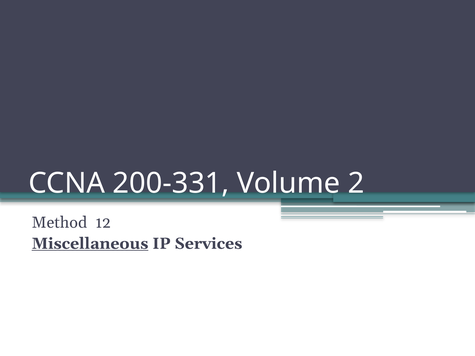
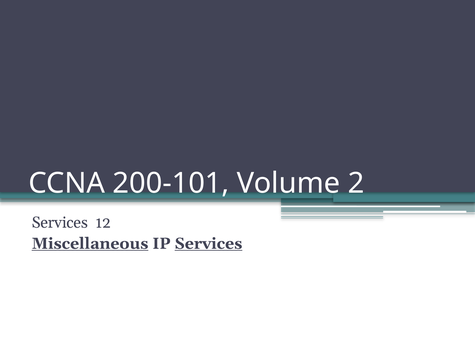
200-331: 200-331 -> 200-101 (171, 183)
Method: Method -> Services (60, 223)
Services underline: none -> present (208, 244)
